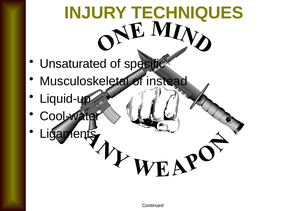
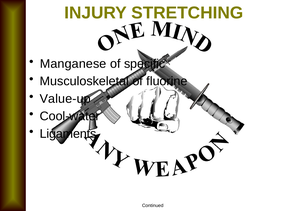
TECHNIQUES: TECHNIQUES -> STRETCHING (187, 13)
Unsaturated: Unsaturated -> Manganese (73, 64)
instead: instead -> fluorine (167, 81)
Liquid-up: Liquid-up -> Value-up (65, 99)
